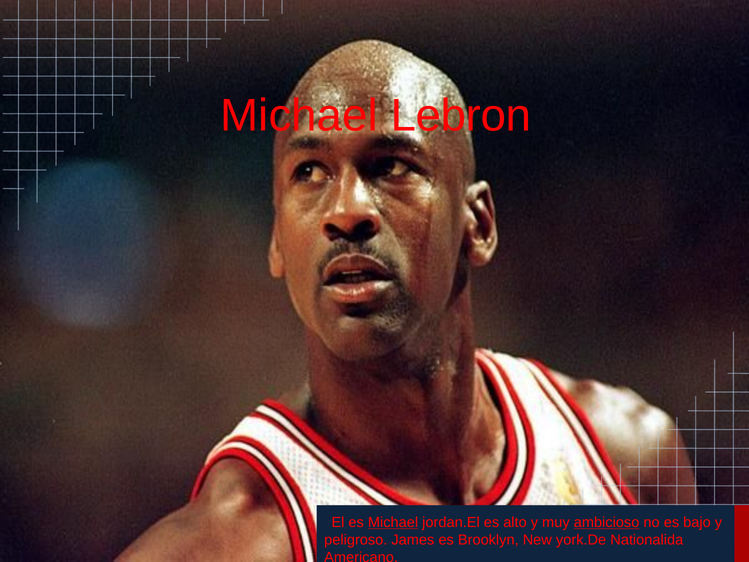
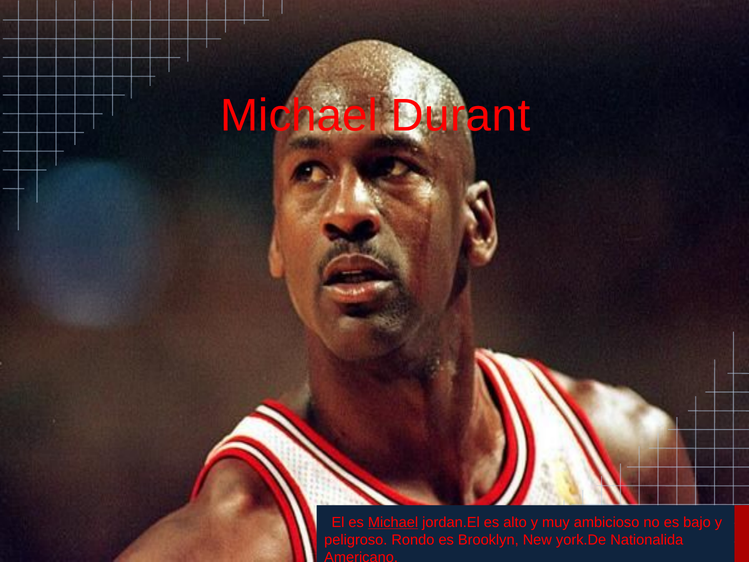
Lebron: Lebron -> Durant (460, 115)
ambicioso underline: present -> none (607, 522)
James: James -> Rondo (413, 540)
